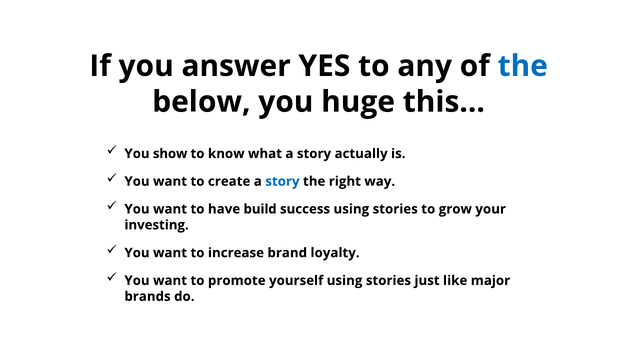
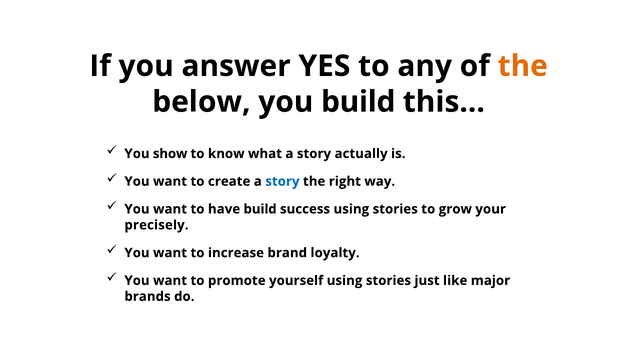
the colour: blue -> orange (523, 66)
you huge: huge -> build (358, 102)
investing: investing -> precisely (156, 225)
